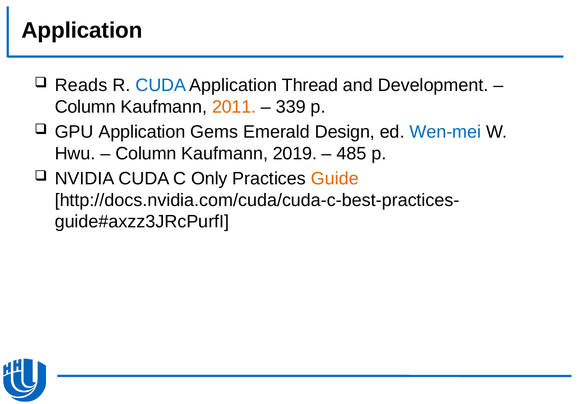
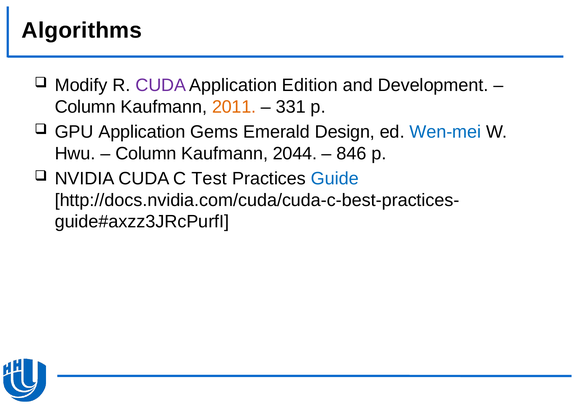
Application: Application -> Algorithms (82, 30)
Reads: Reads -> Modify (81, 85)
CUDA colour: blue -> purple (161, 85)
Thread: Thread -> Edition (310, 85)
339: 339 -> 331 (291, 107)
2019: 2019 -> 2044 (295, 153)
485: 485 -> 846 (352, 153)
Only: Only -> Test (209, 179)
Guide colour: orange -> blue (335, 179)
